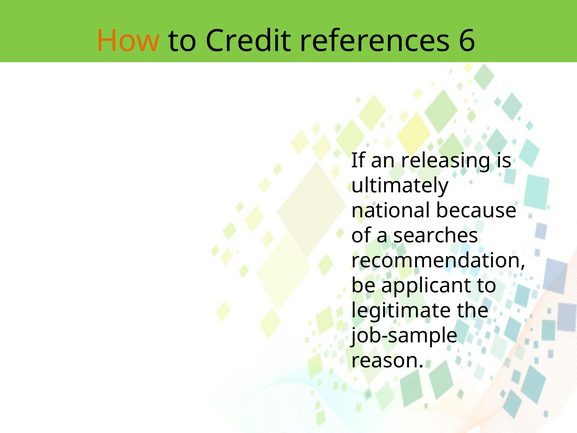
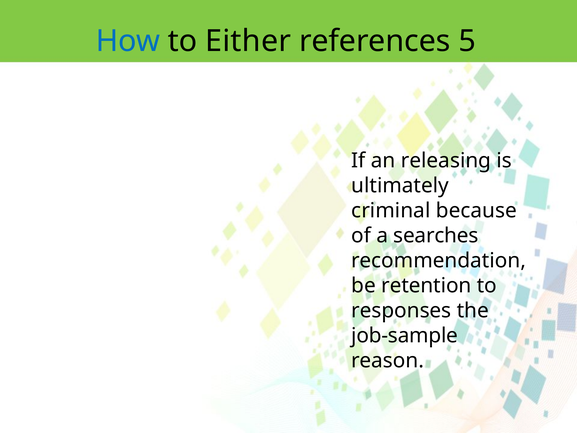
How colour: orange -> blue (128, 41)
Credit: Credit -> Either (248, 41)
6: 6 -> 5 (467, 41)
national: national -> criminal (391, 210)
applicant: applicant -> retention (426, 285)
legitimate: legitimate -> responses (401, 310)
